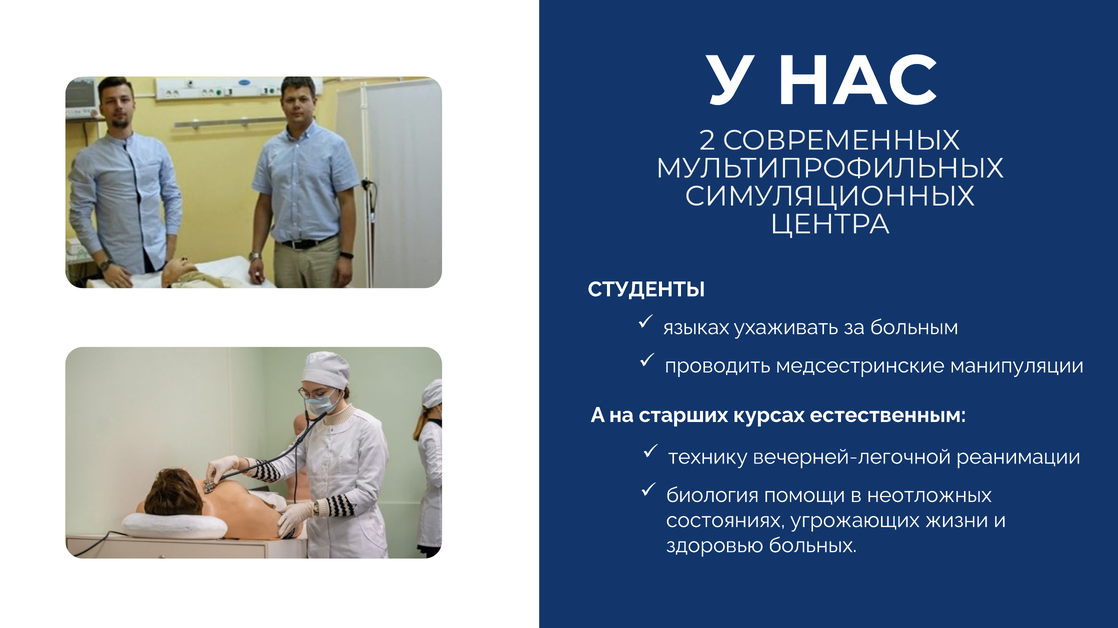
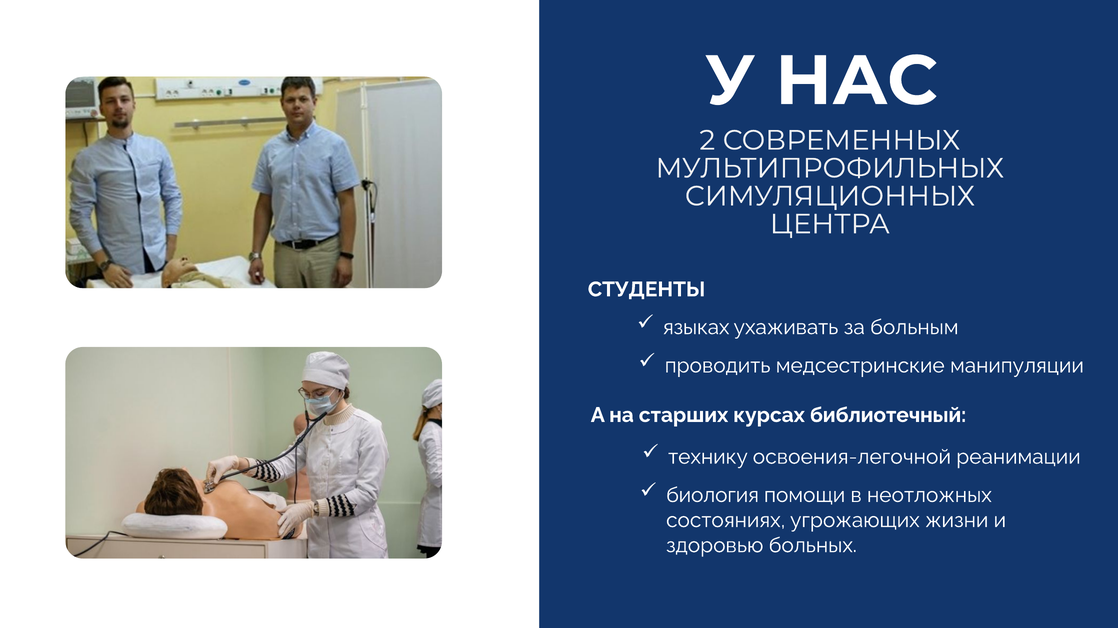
естественным: естественным -> библиотечный (888, 415)
вечерней-легочной: вечерней-легочной -> освоения-легочной (852, 457)
